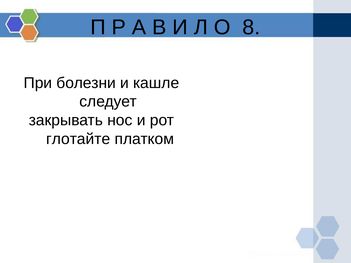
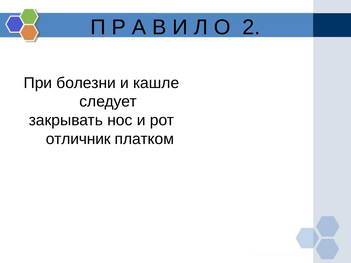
8: 8 -> 2 (251, 27)
глотайте: глотайте -> отличник (78, 139)
